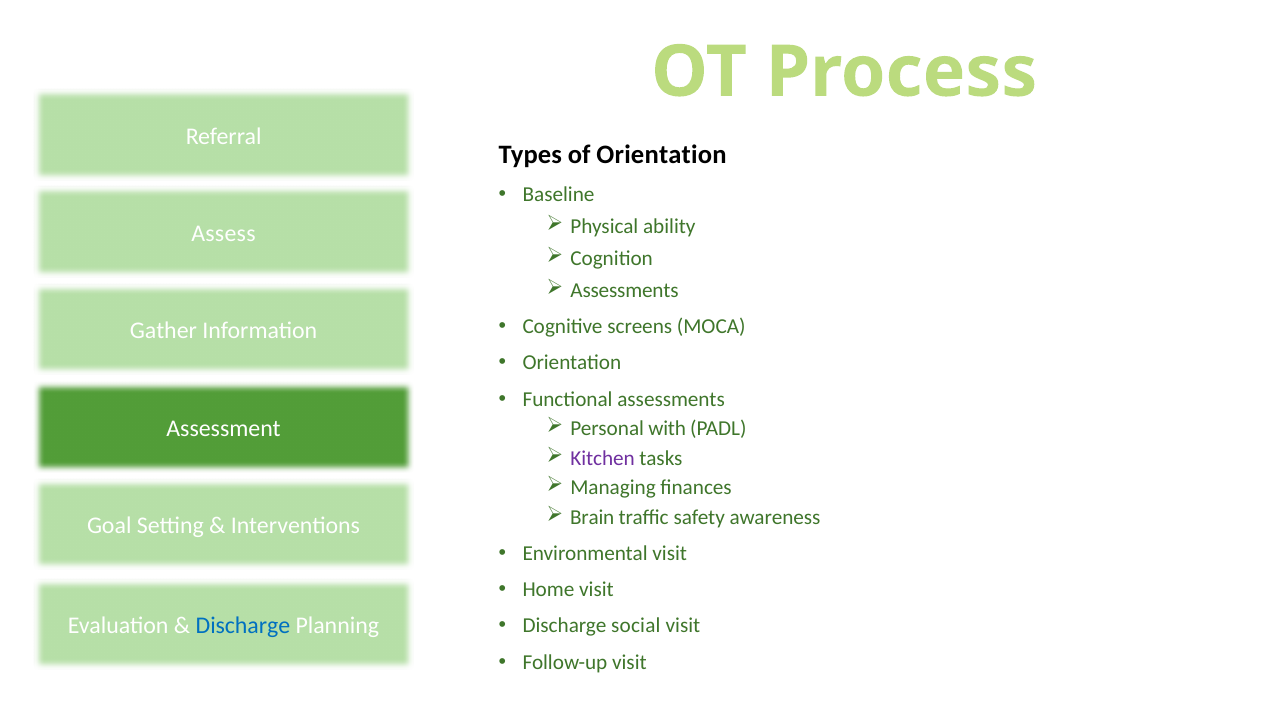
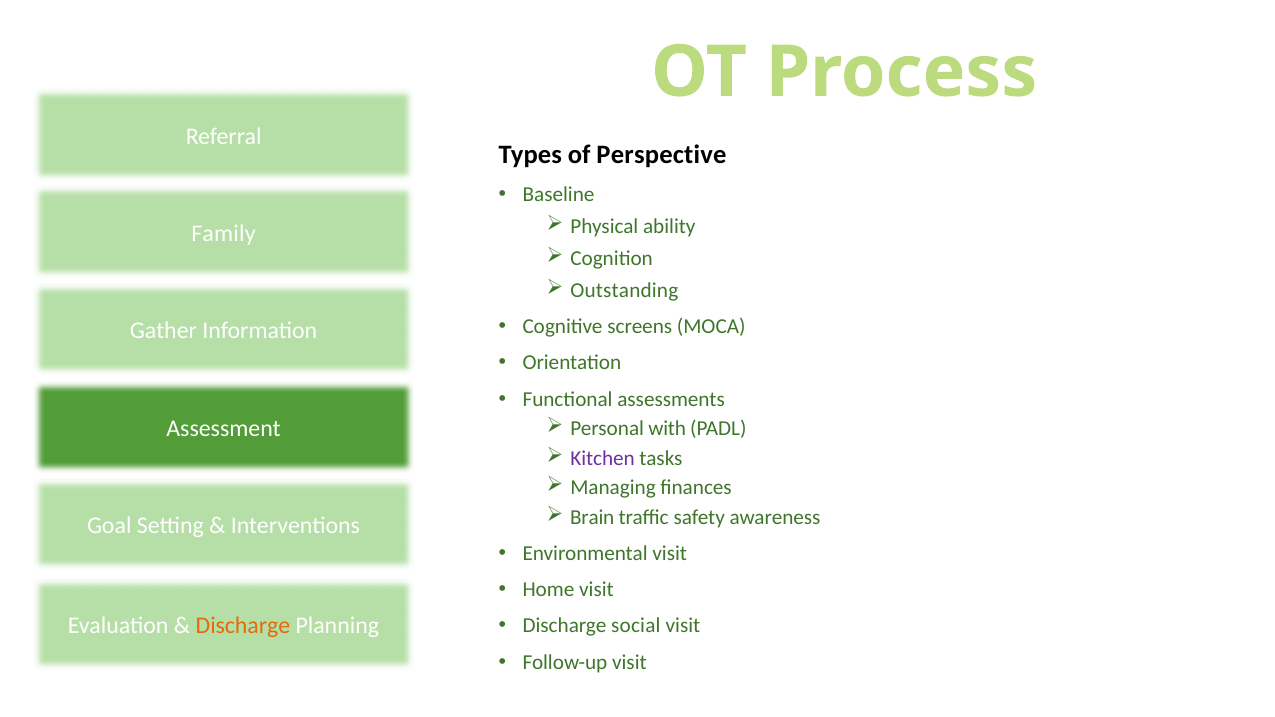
of Orientation: Orientation -> Perspective (662, 155)
Assess: Assess -> Family (223, 233)
Assessments: Assessments -> Outstanding (624, 291)
Discharge colour: blue -> orange (243, 626)
